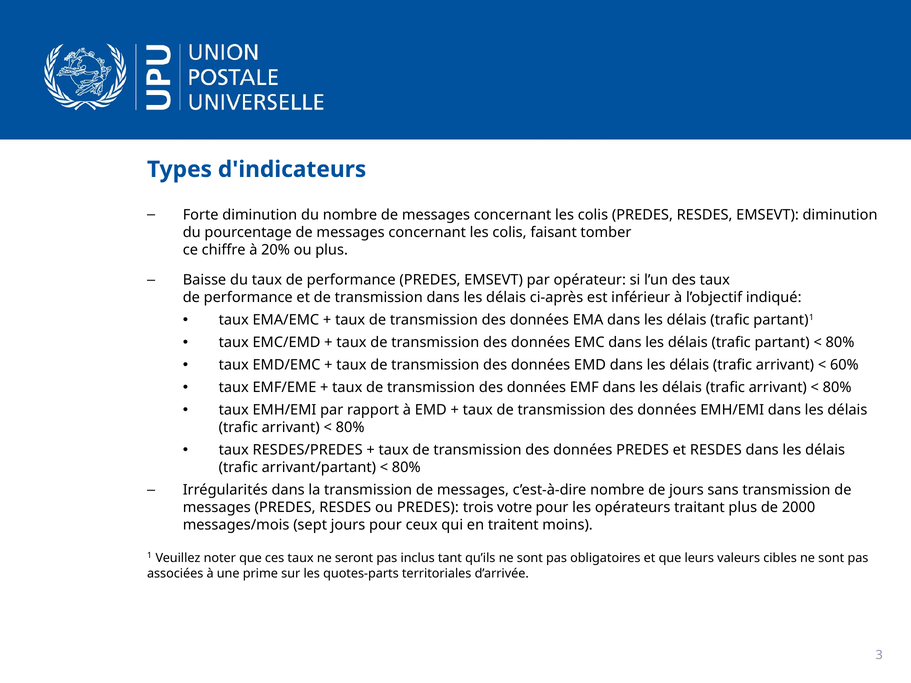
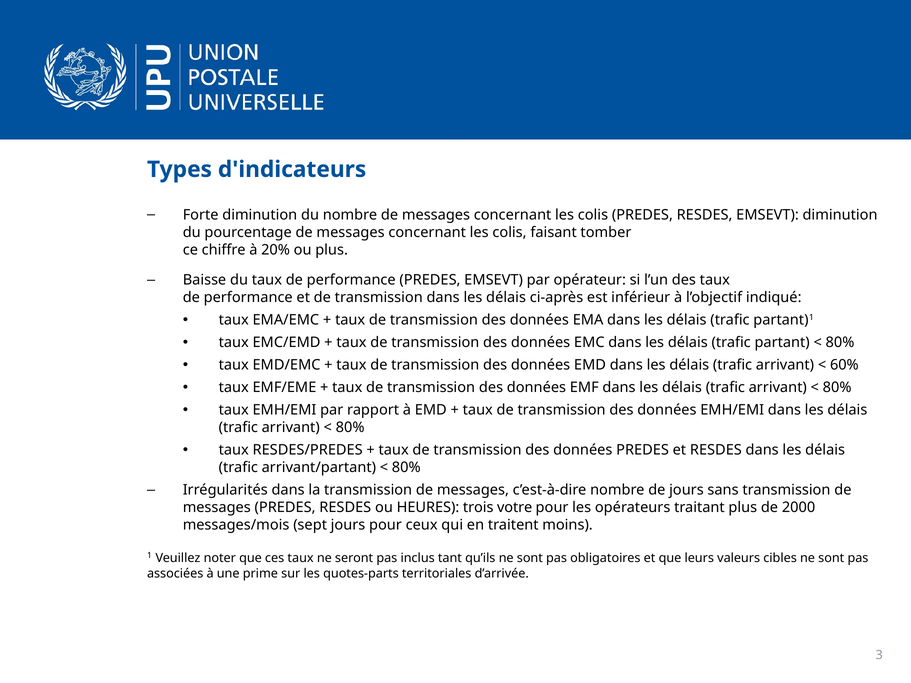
ou PREDES: PREDES -> HEURES (428, 508)
